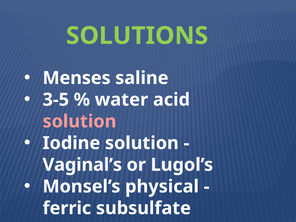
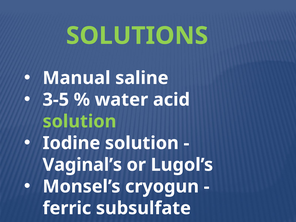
Menses: Menses -> Manual (76, 78)
solution colour: pink -> light green (79, 121)
physical: physical -> cryogun (162, 187)
